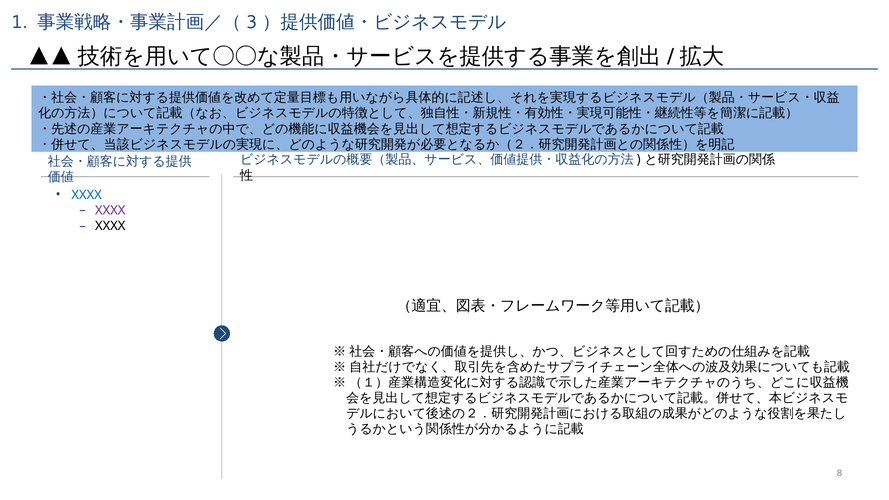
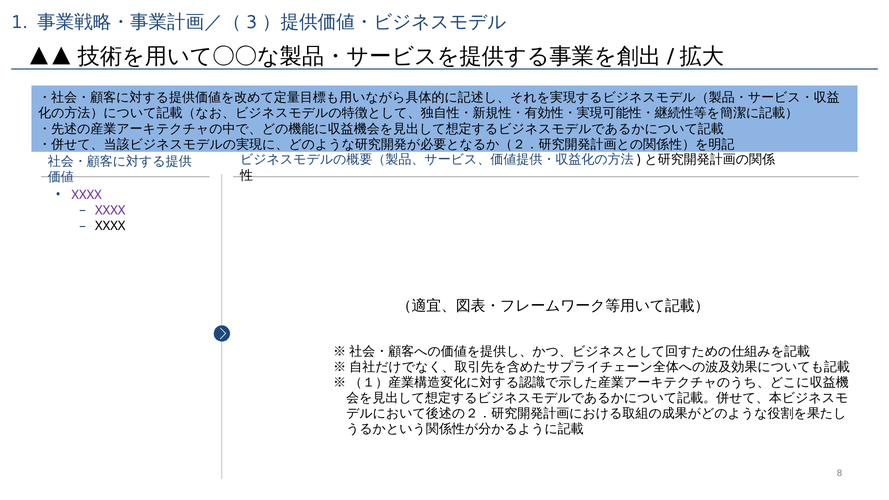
XXXX colour: blue -> purple (87, 195)
